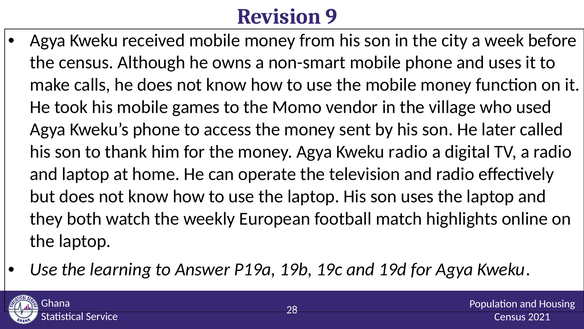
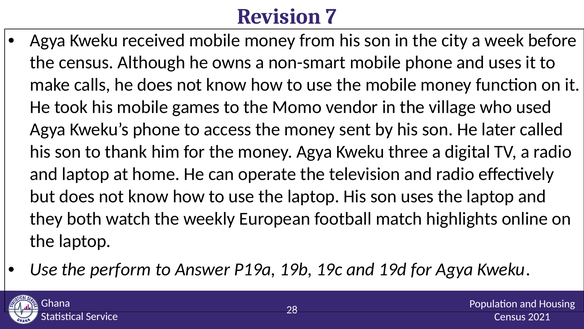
9: 9 -> 7 (331, 17)
Kweku radio: radio -> three (408, 152)
learning: learning -> perform (121, 269)
